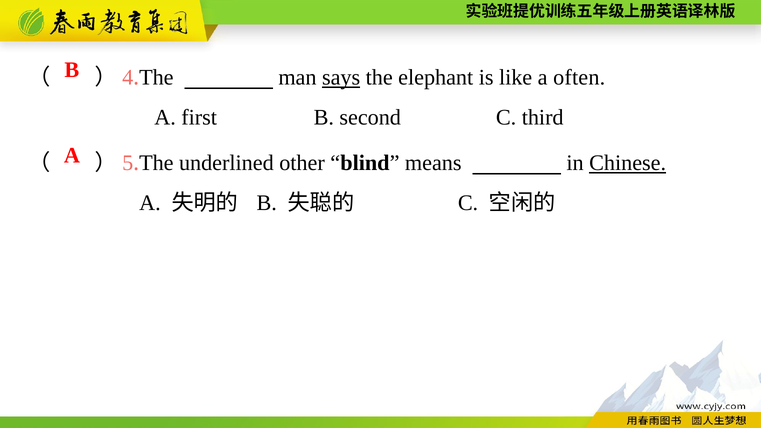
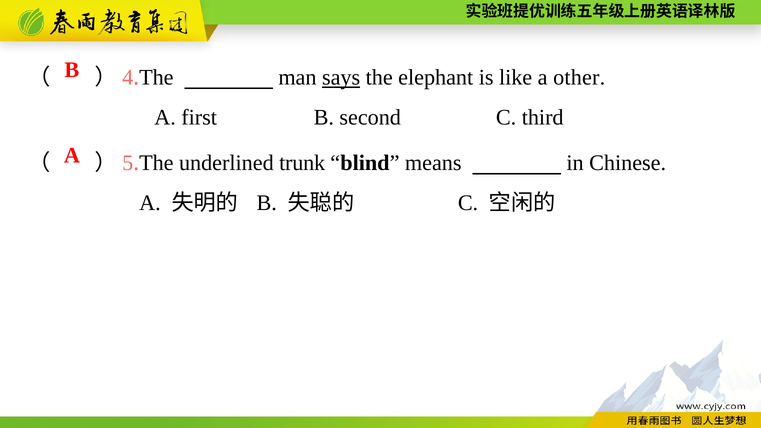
often: often -> other (579, 78)
other: other -> trunk (302, 163)
Chinese underline: present -> none (628, 163)
